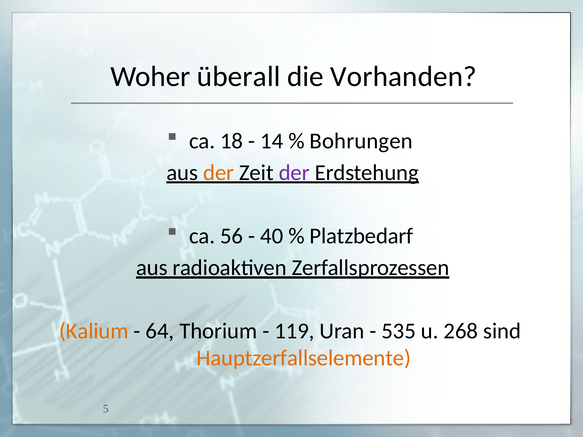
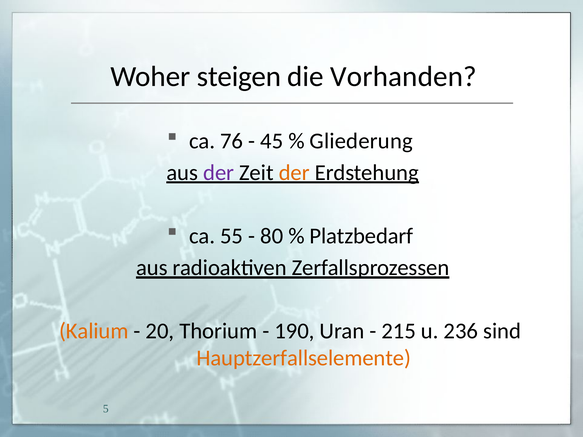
überall: überall -> steigen (239, 77)
18: 18 -> 76 (232, 141)
14: 14 -> 45 (272, 141)
Bohrungen: Bohrungen -> Gliederung (361, 141)
der colour: orange -> purple (219, 173)
der colour: purple -> orange (294, 173)
56: 56 -> 55 (232, 236)
40: 40 -> 80 (272, 236)
64: 64 -> 20 (160, 331)
119: 119 -> 190 (294, 331)
535: 535 -> 215 (399, 331)
268: 268 -> 236 (461, 331)
